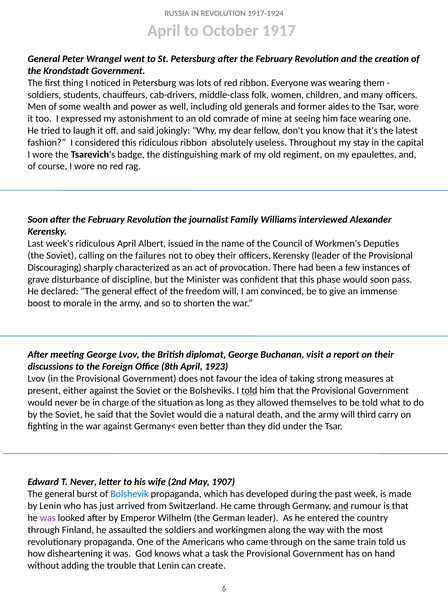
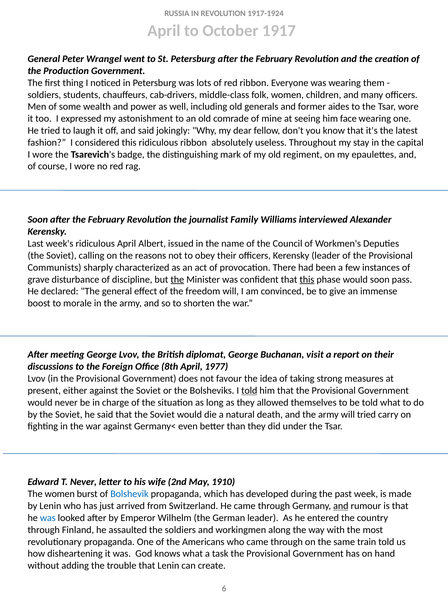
Krondstadt: Krondstadt -> Production (66, 71)
failures: failures -> reasons (151, 256)
Discouraging: Discouraging -> Communists (54, 268)
the underline: none -> present (177, 280)
this underline: none -> present (307, 280)
1923: 1923 -> 1977 (216, 367)
will third: third -> tried (366, 415)
1907: 1907 -> 1910 (223, 482)
general: general -> women (60, 494)
was colour: purple -> blue (48, 518)
